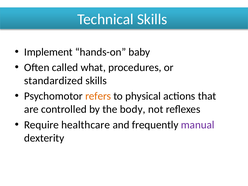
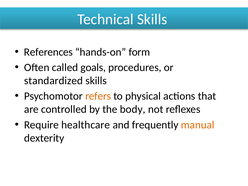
Implement: Implement -> References (48, 52)
baby: baby -> form (139, 52)
what: what -> goals (93, 67)
manual colour: purple -> orange (198, 125)
